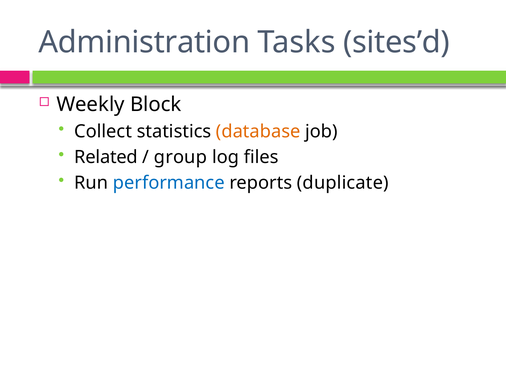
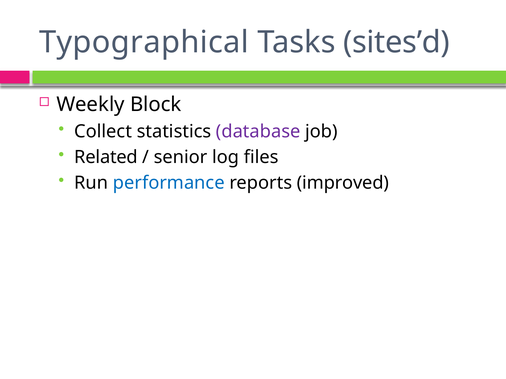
Administration: Administration -> Typographical (144, 42)
database colour: orange -> purple (258, 132)
group: group -> senior (181, 157)
duplicate: duplicate -> improved (343, 183)
